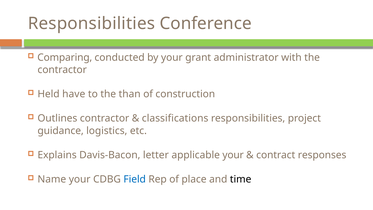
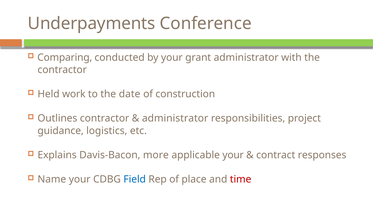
Responsibilities: Responsibilities -> Underpayments (92, 23)
have: have -> work (74, 94)
than: than -> date (130, 94)
classifications: classifications -> administrator (175, 118)
letter: letter -> more (156, 155)
time colour: black -> red (241, 179)
